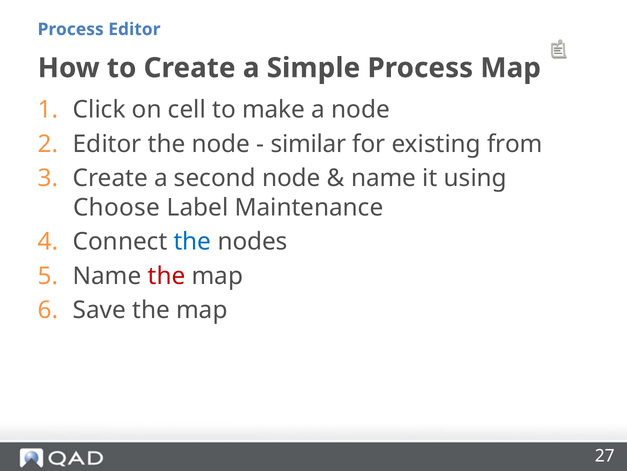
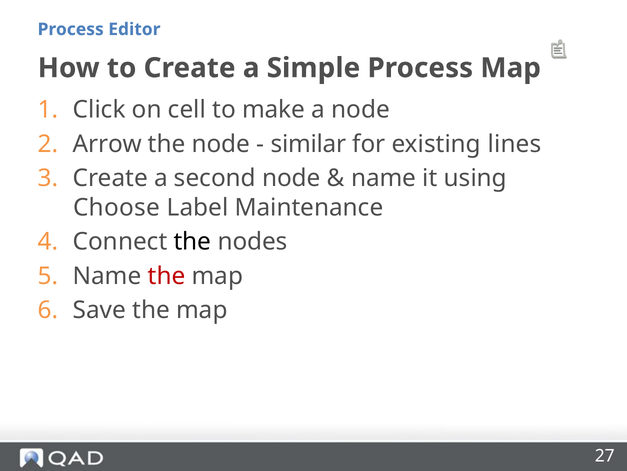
Editor: Editor -> Arrow (107, 144)
from: from -> lines (515, 144)
the colour: blue -> black (192, 241)
